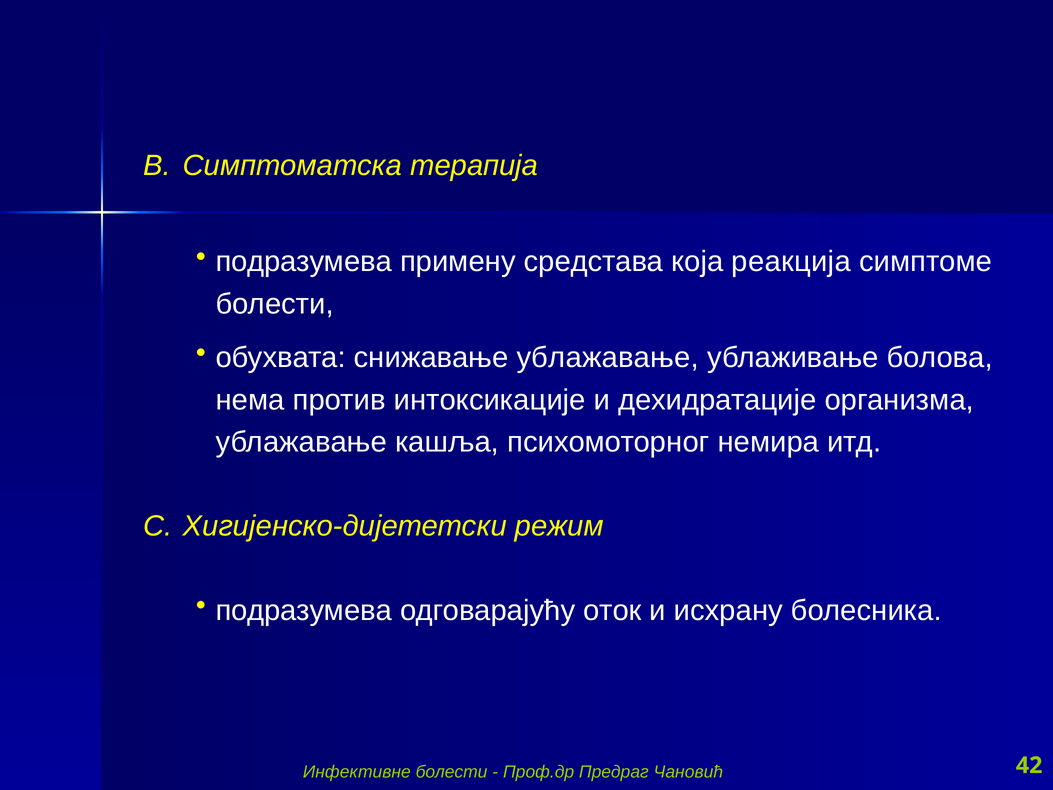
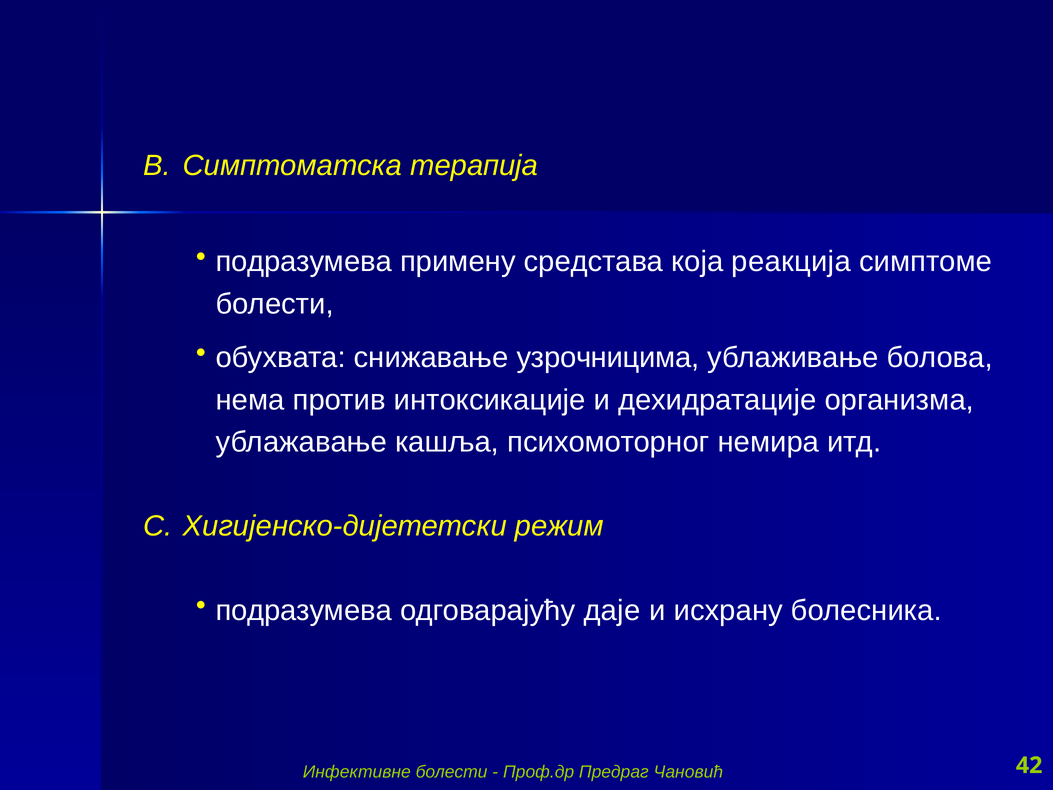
снижавање ублажавање: ублажавање -> узрочницима (608, 358)
оток: оток -> даје (612, 610)
